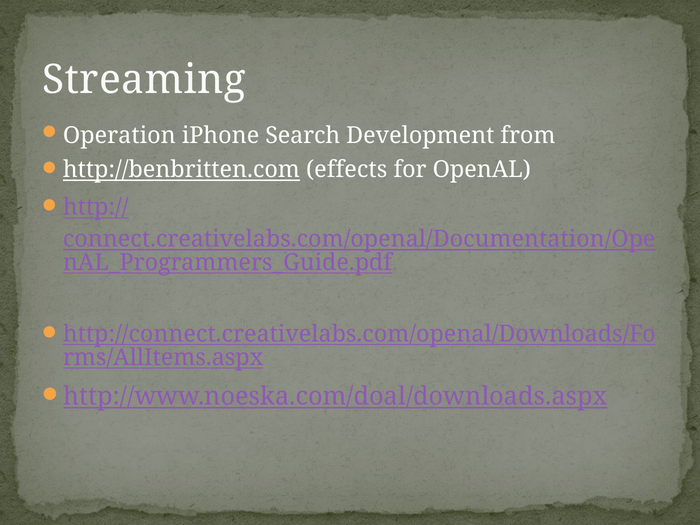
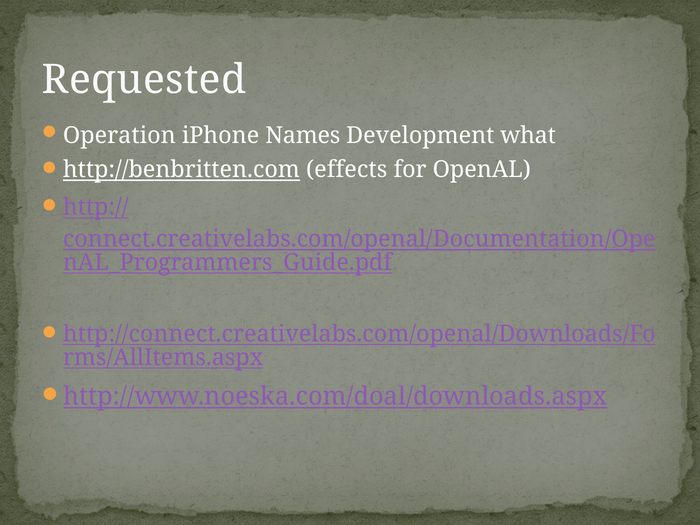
Streaming: Streaming -> Requested (144, 80)
Search: Search -> Names (303, 136)
from: from -> what (528, 136)
